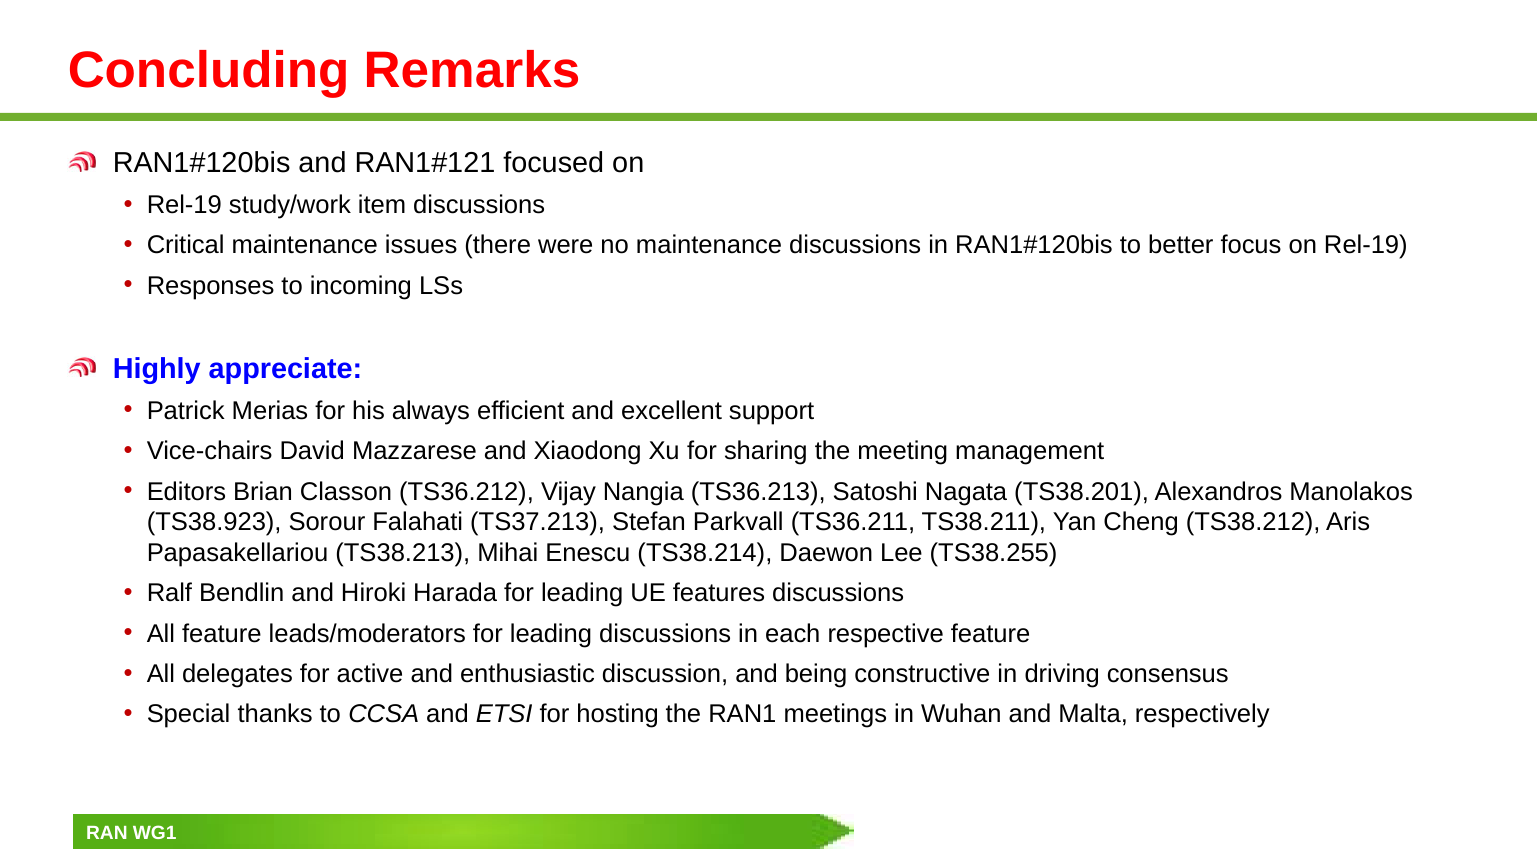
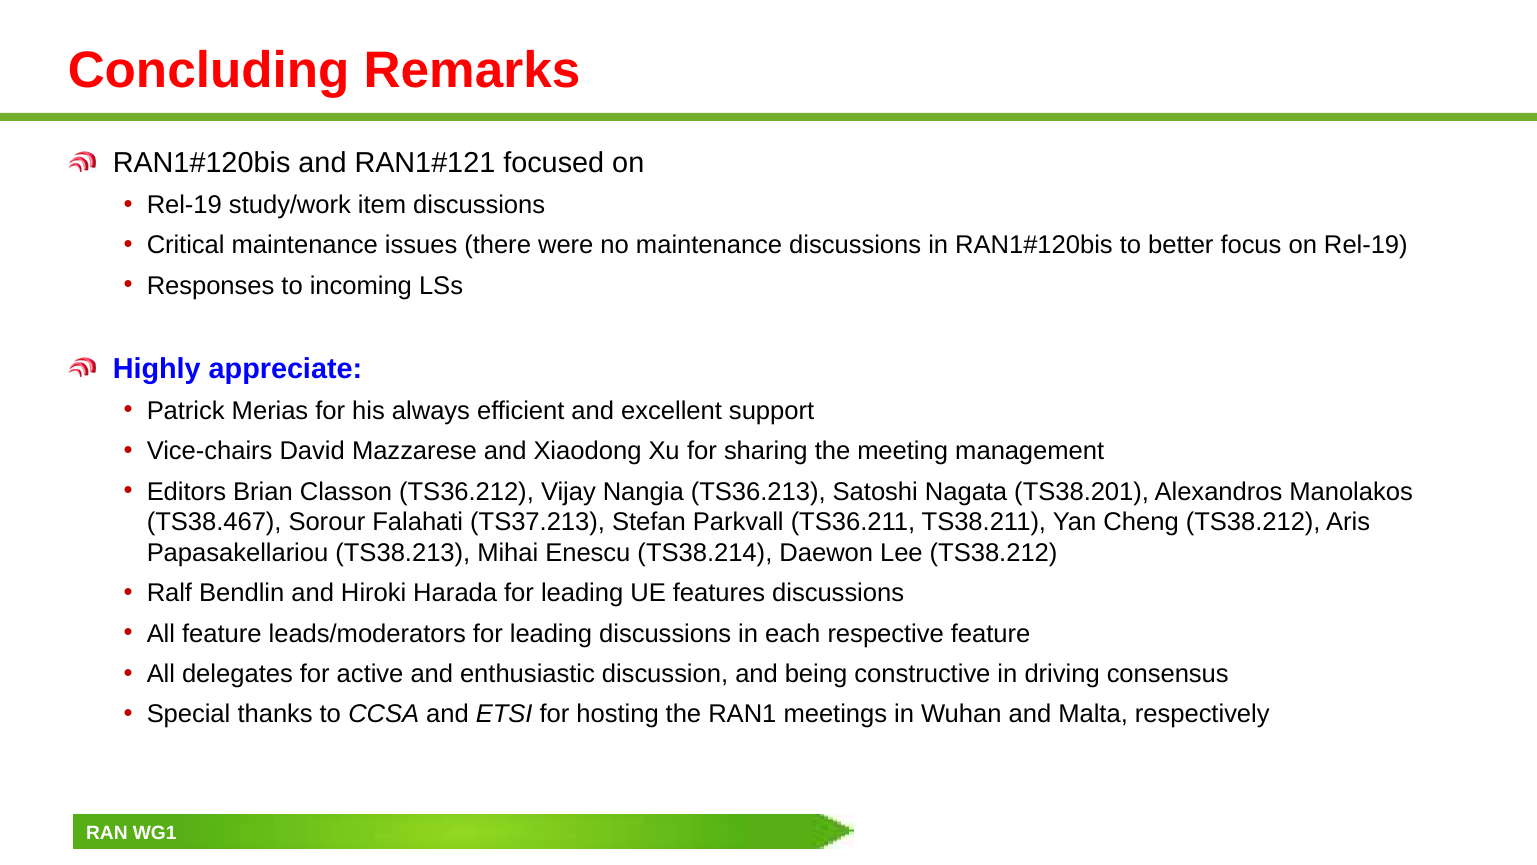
TS38.923: TS38.923 -> TS38.467 (214, 522)
Lee TS38.255: TS38.255 -> TS38.212 (994, 553)
